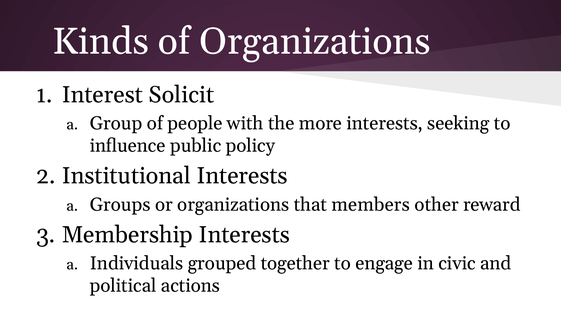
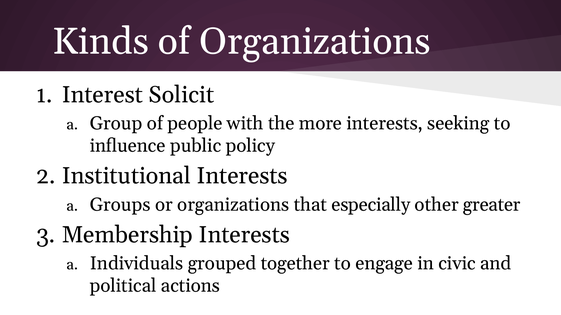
members: members -> especially (371, 205)
reward: reward -> greater (492, 205)
